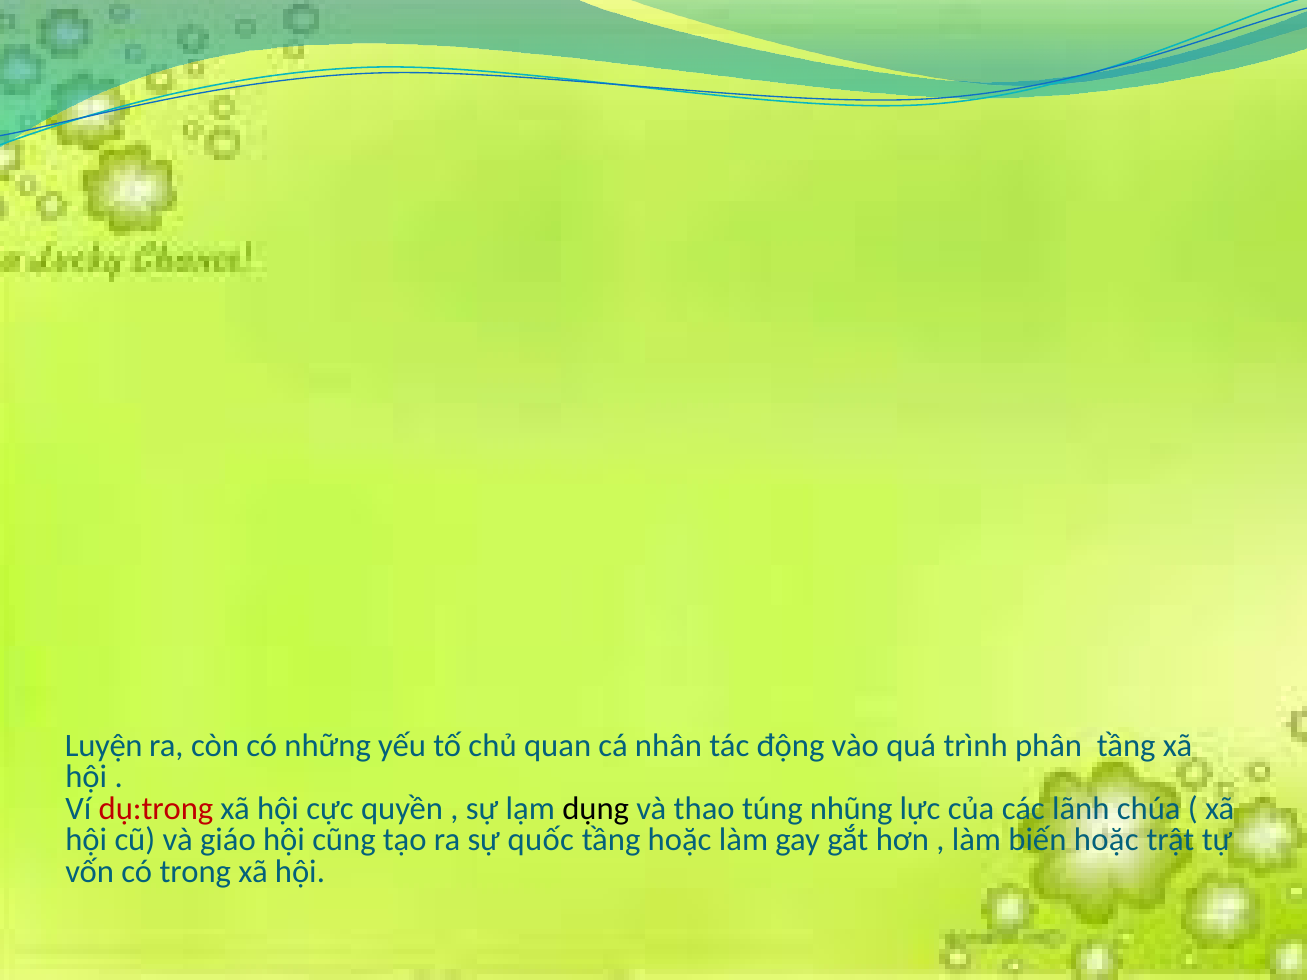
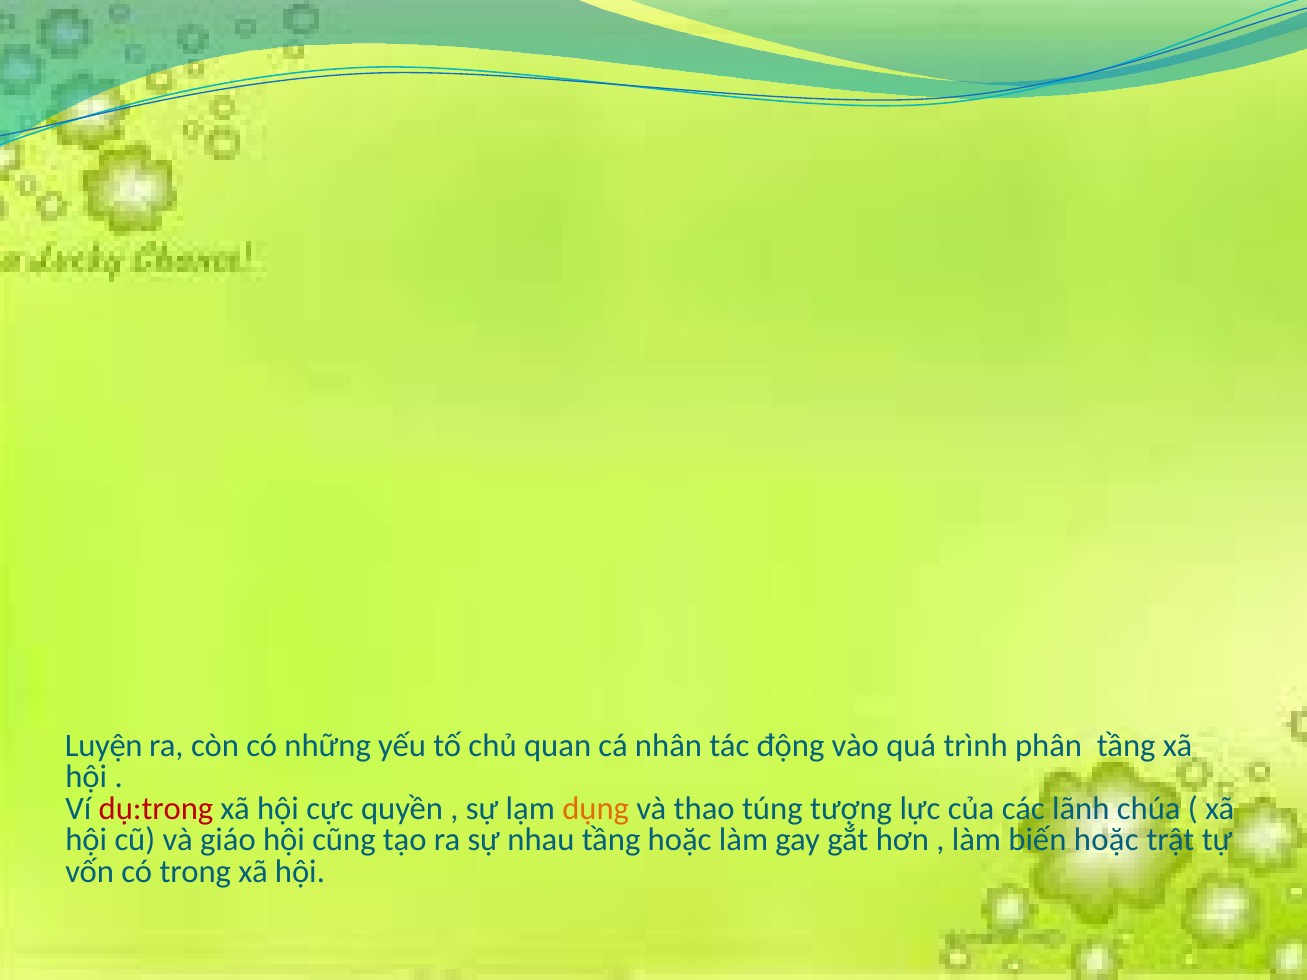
dụng colour: black -> orange (596, 809)
nhũng: nhũng -> tượng (851, 809)
quốc: quốc -> nhau (541, 840)
